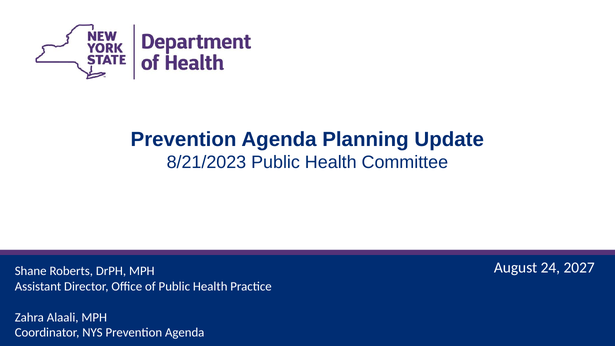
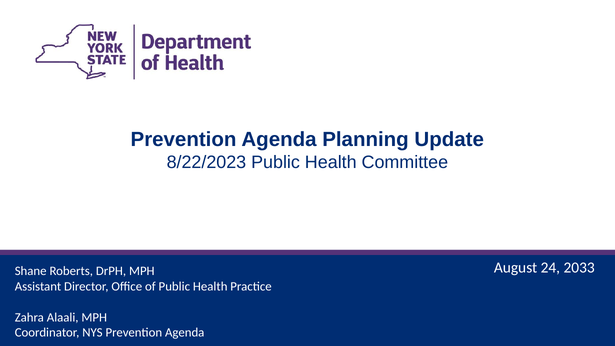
8/21/2023: 8/21/2023 -> 8/22/2023 (206, 162)
2027: 2027 -> 2033 (579, 268)
